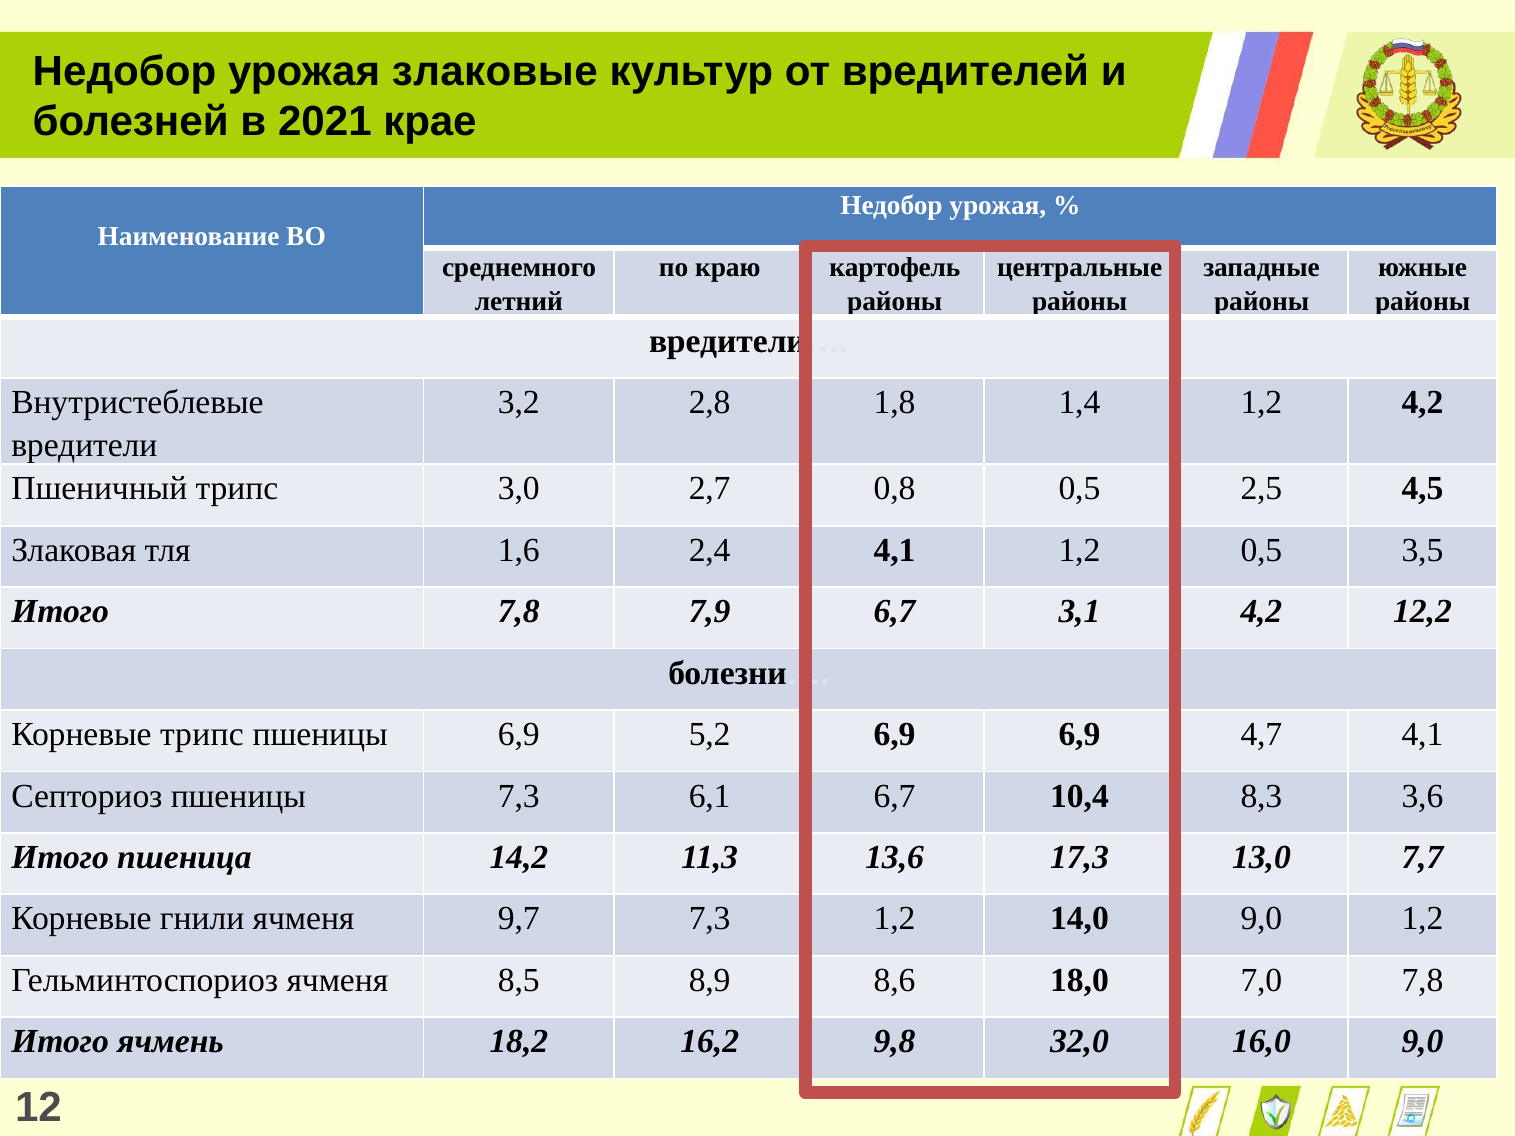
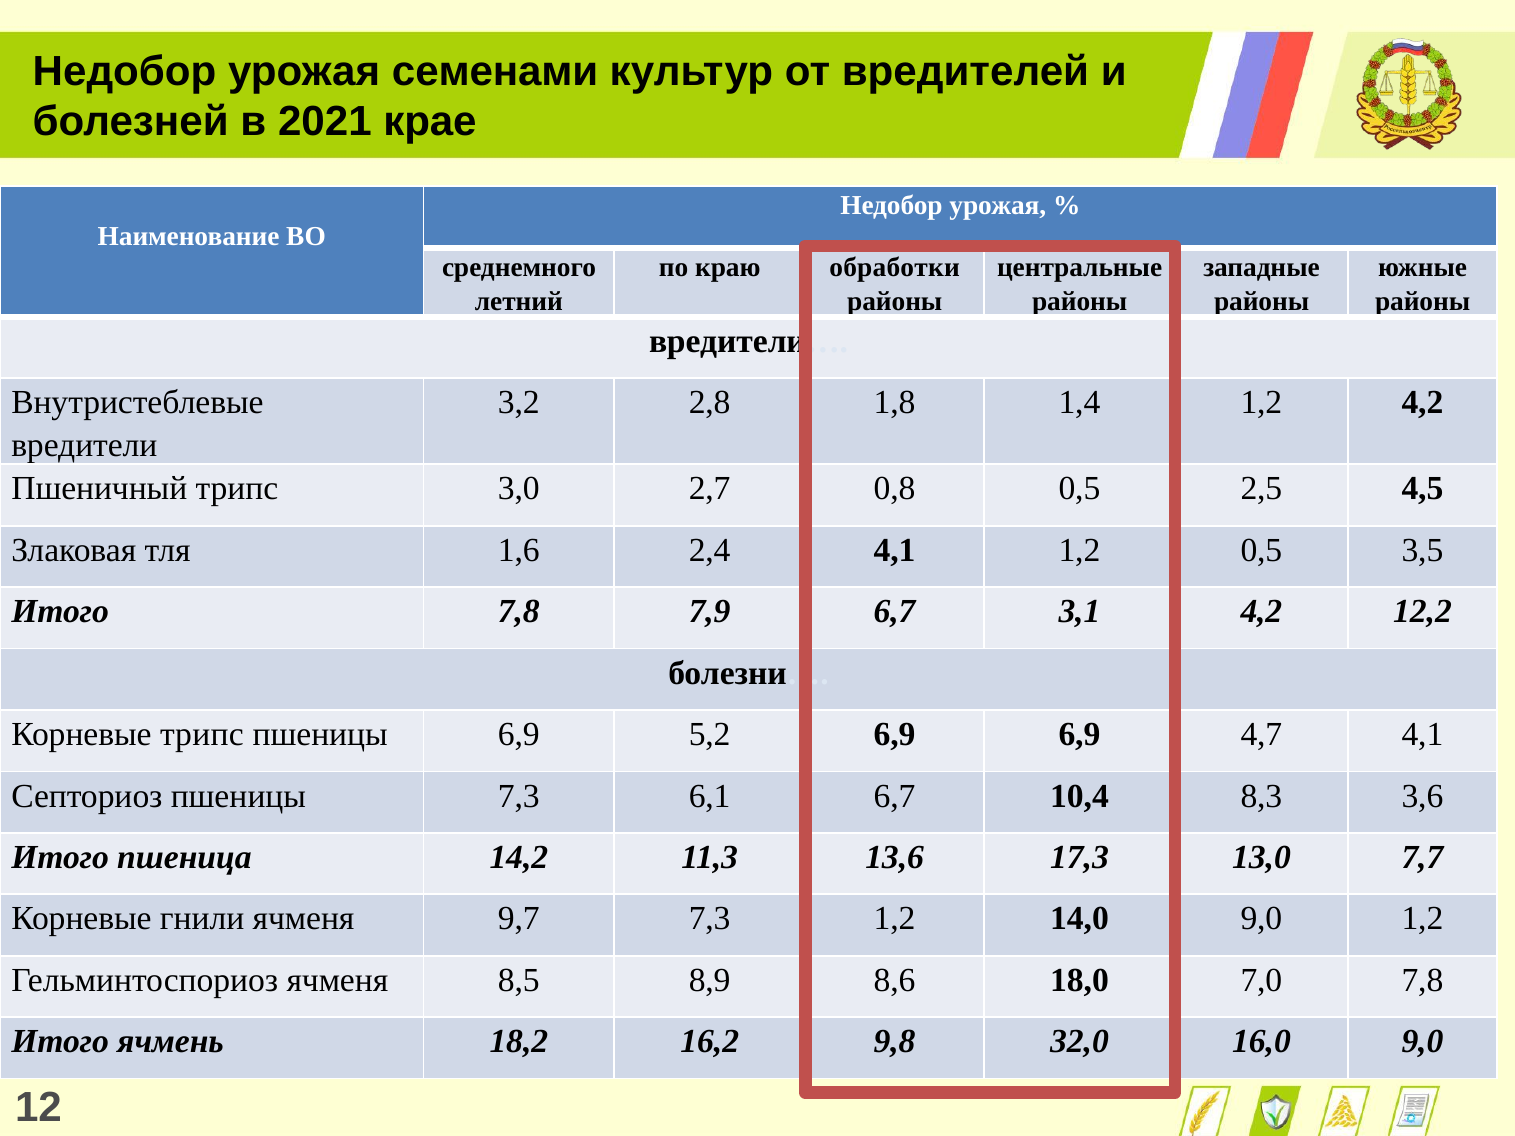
злаковые: злаковые -> семенами (495, 71)
картофель: картофель -> обработки (895, 267)
